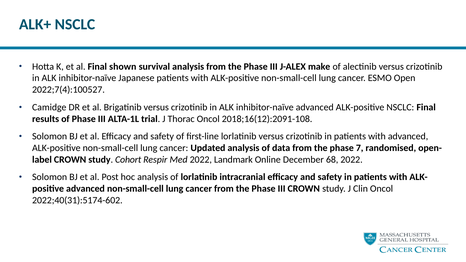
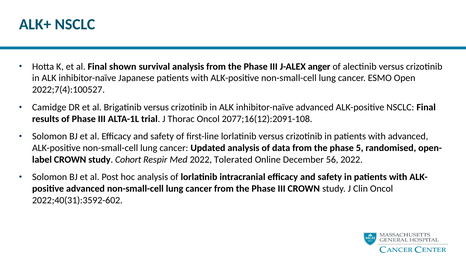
make: make -> anger (319, 67)
2018;16(12):2091-108: 2018;16(12):2091-108 -> 2077;16(12):2091-108 (267, 119)
7: 7 -> 5 (360, 148)
Landmark: Landmark -> Tolerated (233, 160)
68: 68 -> 56 (332, 160)
2022;40(31):5174-602: 2022;40(31):5174-602 -> 2022;40(31):3592-602 (77, 201)
